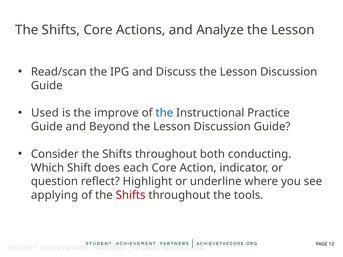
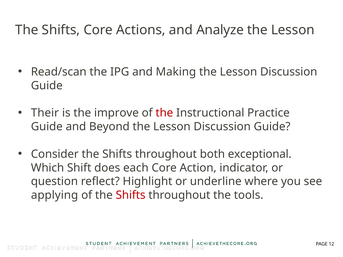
Discuss: Discuss -> Making (176, 72)
Used: Used -> Their (45, 113)
the colour: blue -> red (164, 113)
conducting: conducting -> exceptional (260, 154)
